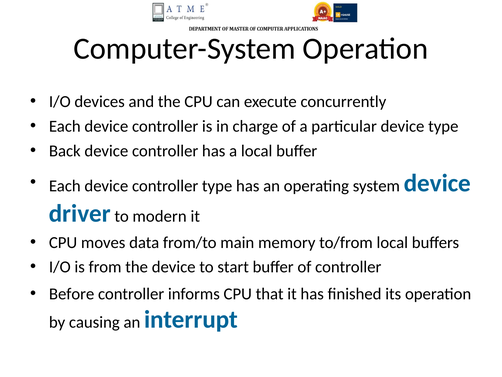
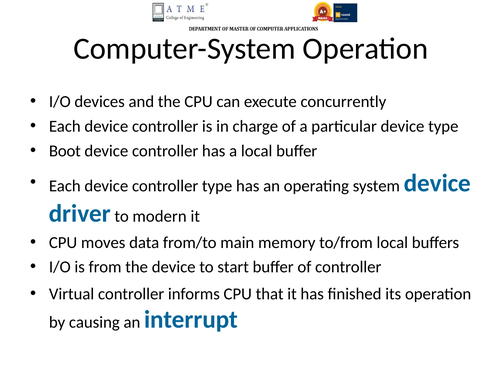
Back: Back -> Boot (65, 151)
Before: Before -> Virtual (72, 293)
